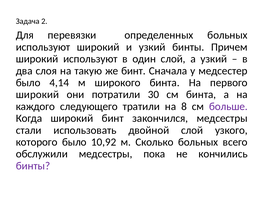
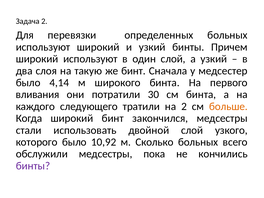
широкий: широкий -> вливания (38, 95)
на 8: 8 -> 2 (184, 106)
больше colour: purple -> orange (228, 106)
